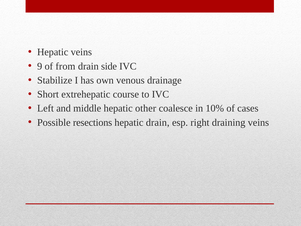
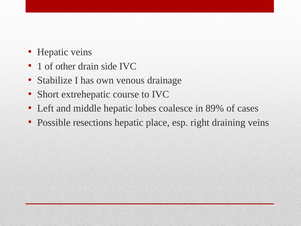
9: 9 -> 1 (40, 66)
from: from -> other (66, 66)
other: other -> lobes (146, 108)
10%: 10% -> 89% (215, 108)
hepatic drain: drain -> place (158, 122)
